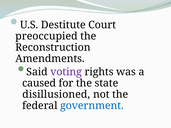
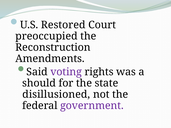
Destitute: Destitute -> Restored (63, 25)
caused: caused -> should (39, 83)
government colour: blue -> purple (92, 106)
